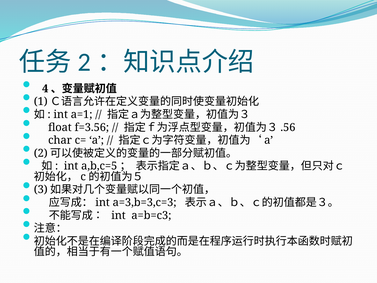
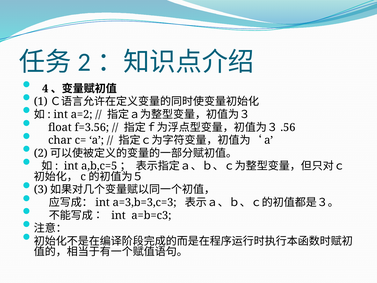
a=1: a=1 -> a=2 (82, 114)
